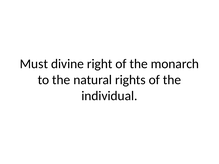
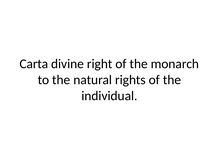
Must: Must -> Carta (34, 64)
